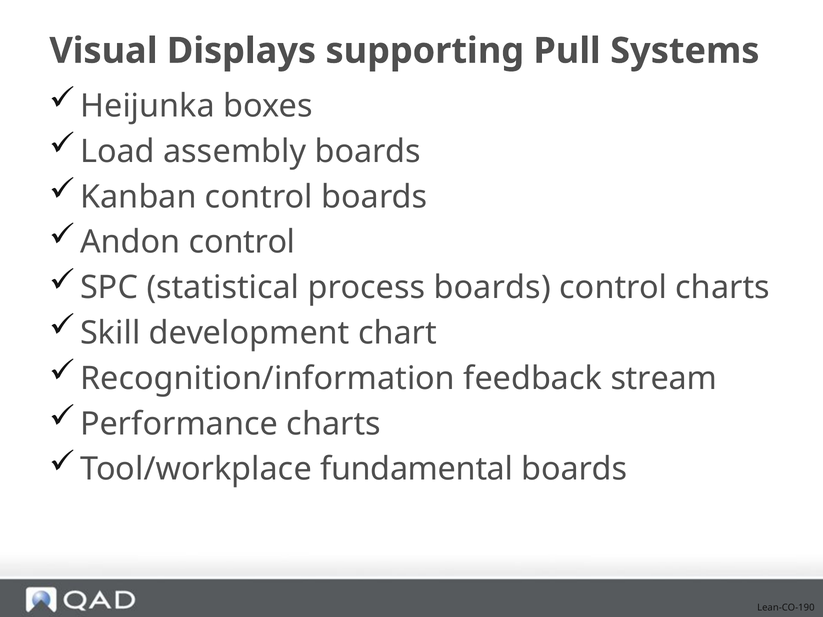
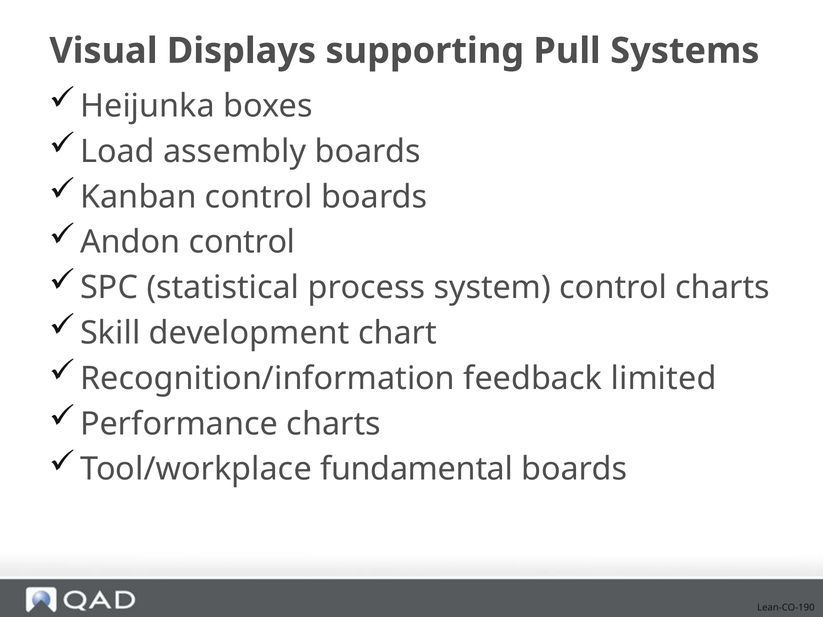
process boards: boards -> system (492, 288)
stream: stream -> limited (664, 379)
